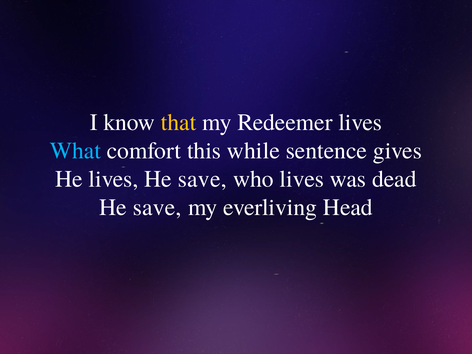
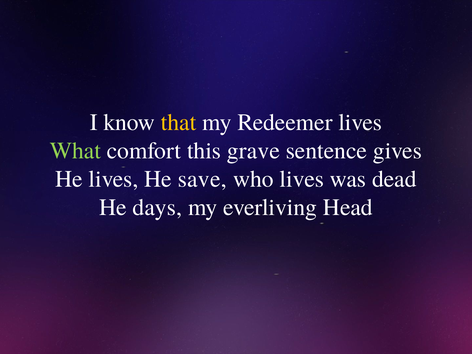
What colour: light blue -> light green (75, 151)
while: while -> grave (253, 151)
save: save -> days (157, 207)
